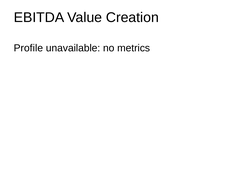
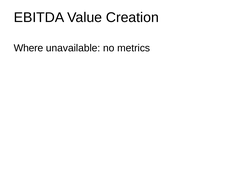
Profile: Profile -> Where (28, 48)
